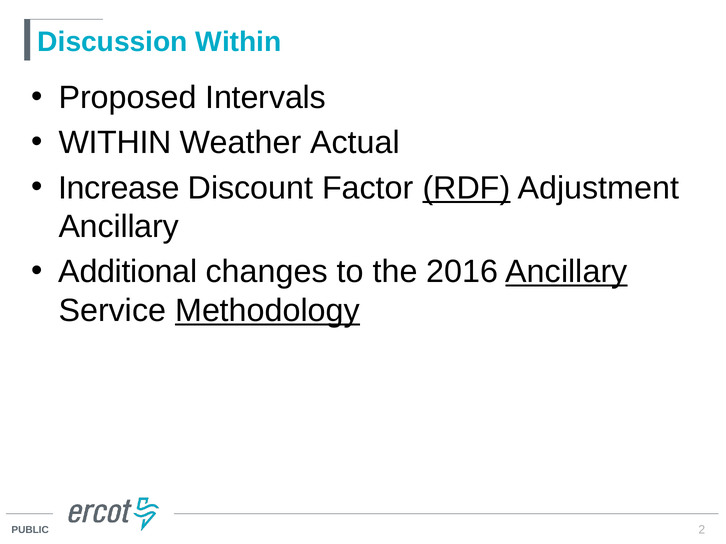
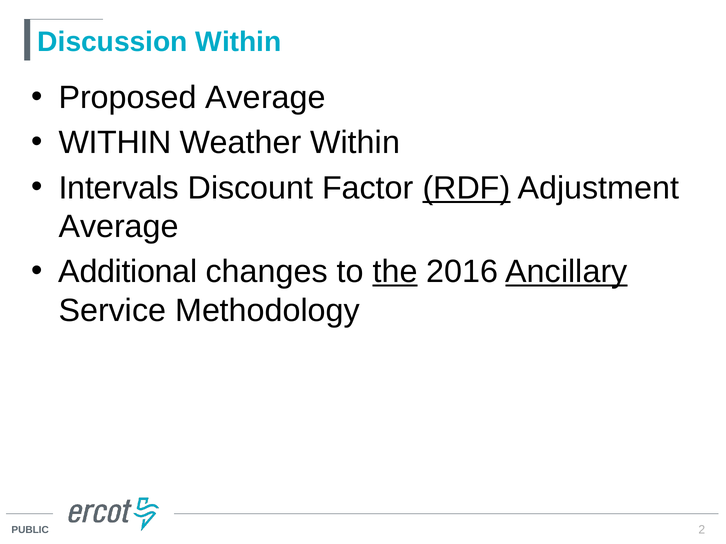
Proposed Intervals: Intervals -> Average (266, 98)
Weather Actual: Actual -> Within (355, 143)
Increase: Increase -> Intervals (119, 188)
Ancillary: Ancillary -> Average (119, 227)
the underline: none -> present (395, 272)
Methodology underline: present -> none (268, 311)
